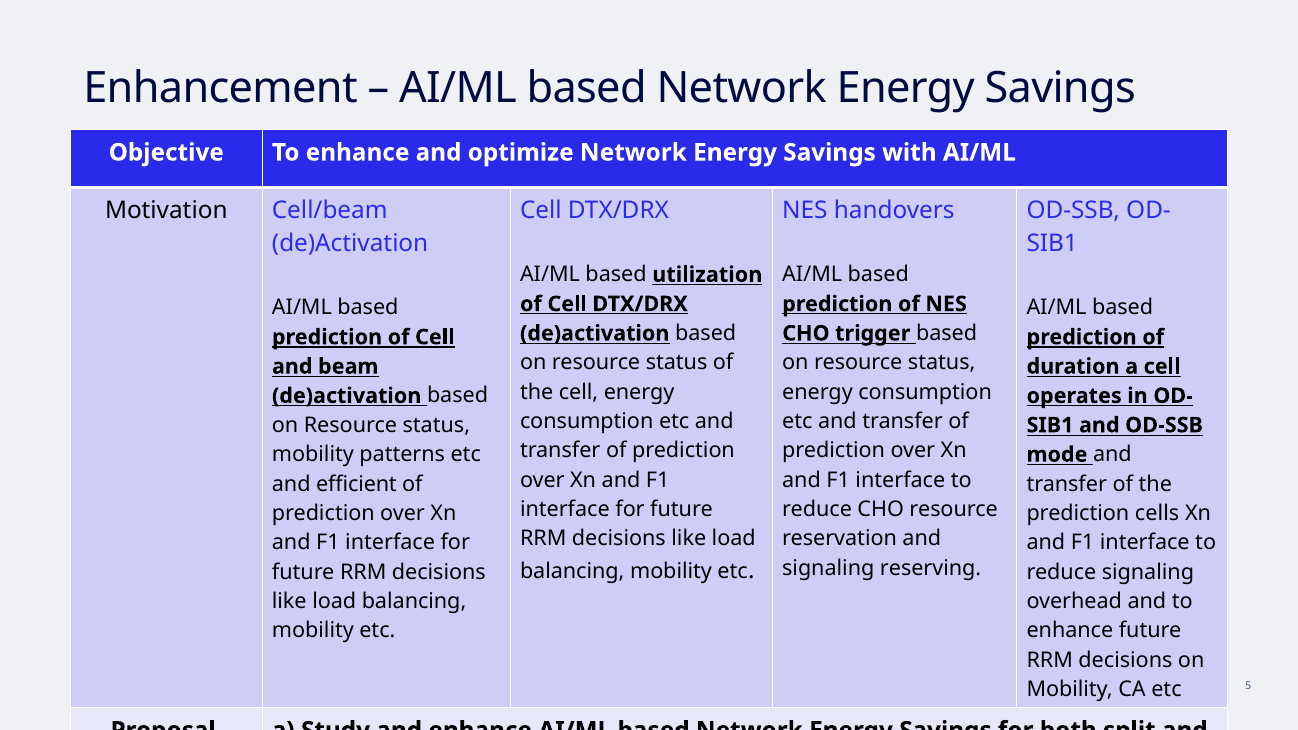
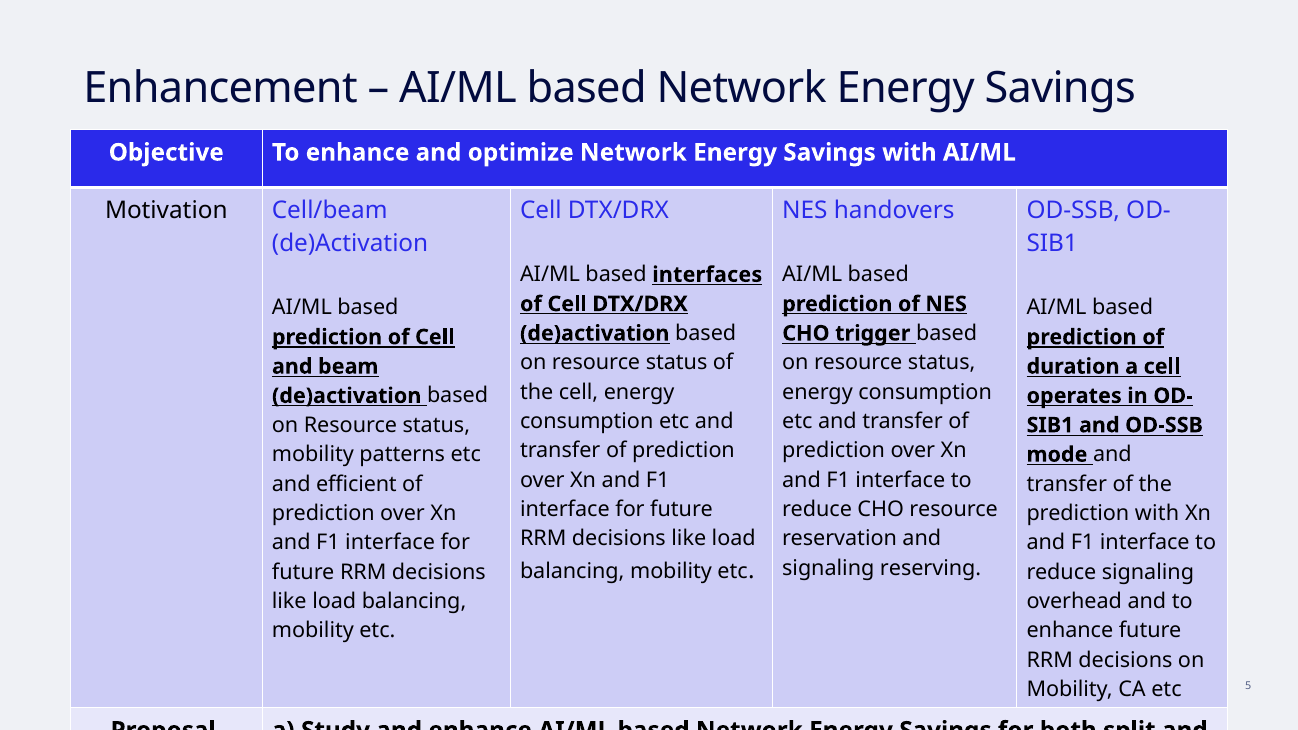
utilization: utilization -> interfaces (707, 275)
prediction cells: cells -> with (1157, 513)
